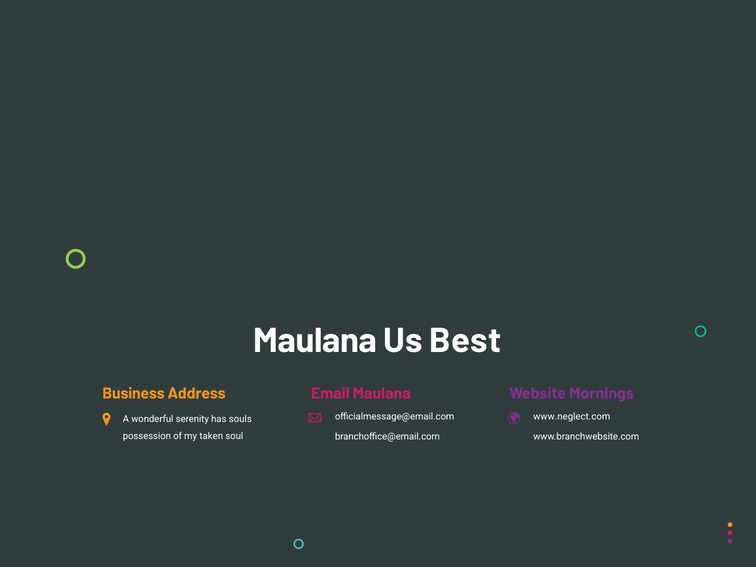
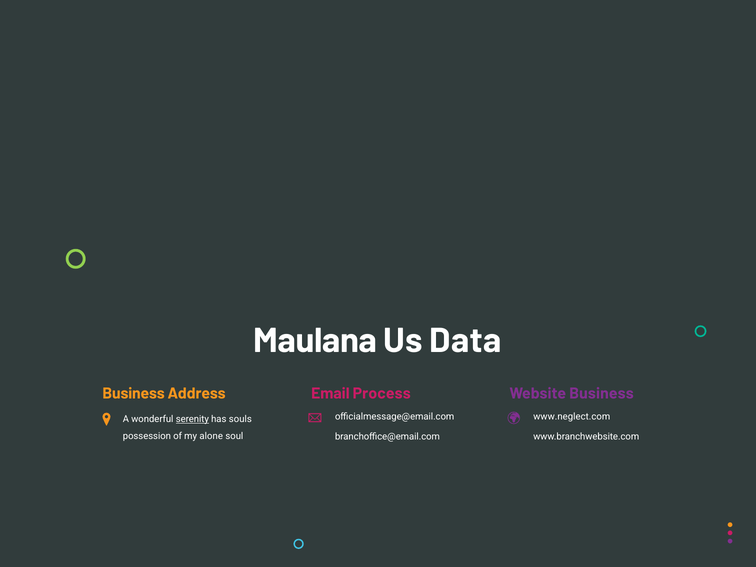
Best: Best -> Data (465, 341)
Email Maulana: Maulana -> Process (382, 394)
Website Mornings: Mornings -> Business (602, 394)
serenity underline: none -> present (192, 419)
taken: taken -> alone (211, 436)
